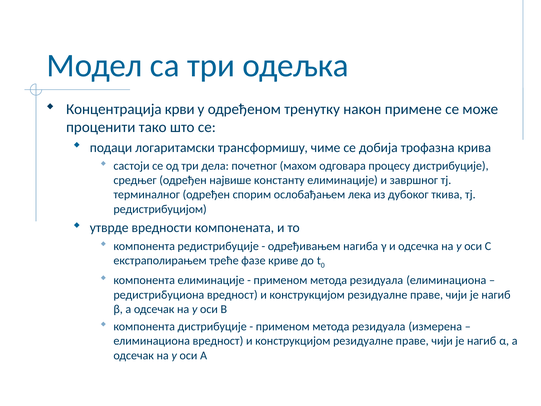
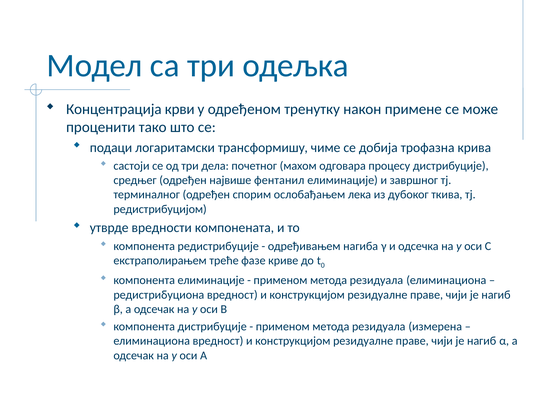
константу: константу -> фентанил (279, 180)
